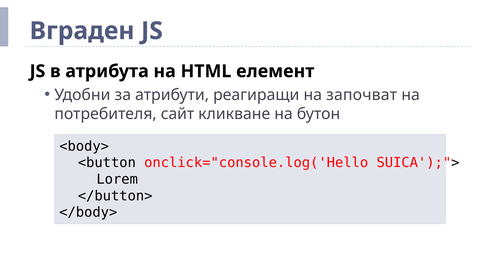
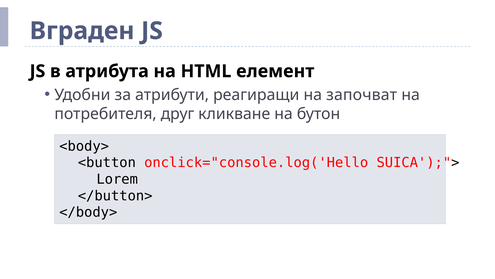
сайт: сайт -> друг (178, 114)
